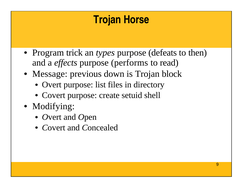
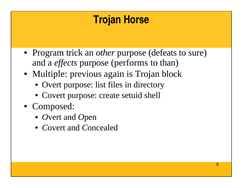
types: types -> other (105, 53)
then: then -> sure (198, 53)
read: read -> than (169, 63)
Message: Message -> Multiple (50, 74)
down: down -> again (114, 74)
Modifying: Modifying -> Composed (53, 106)
